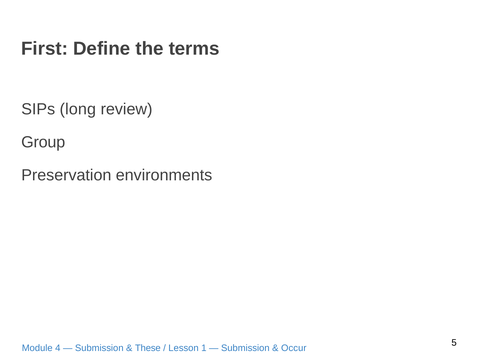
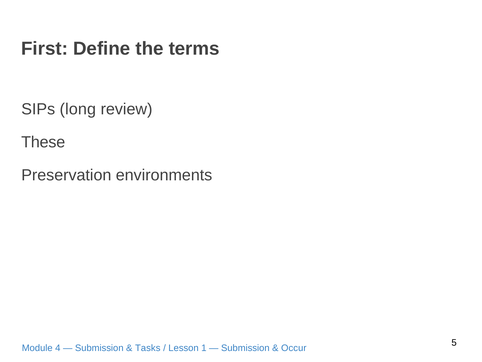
Group: Group -> These (43, 142)
These: These -> Tasks (148, 347)
